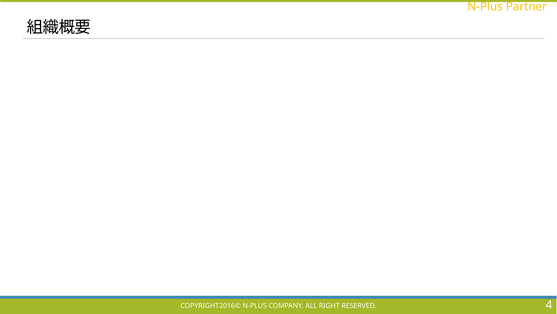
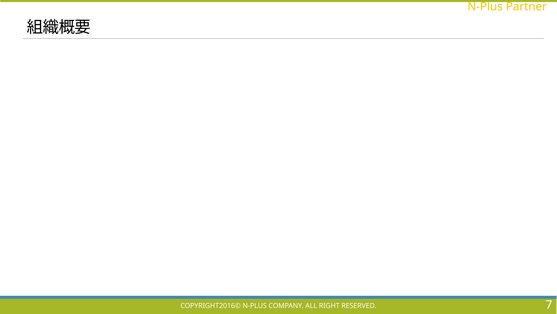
4: 4 -> 7 (549, 304)
